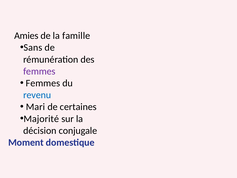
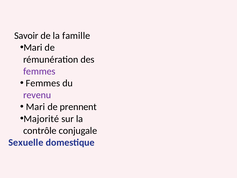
Amies: Amies -> Savoir (26, 36)
Sans: Sans -> Mari (33, 47)
revenu colour: blue -> purple (37, 95)
certaines: certaines -> prennent (78, 107)
décision: décision -> contrôle (40, 130)
Moment: Moment -> Sexuelle (26, 142)
